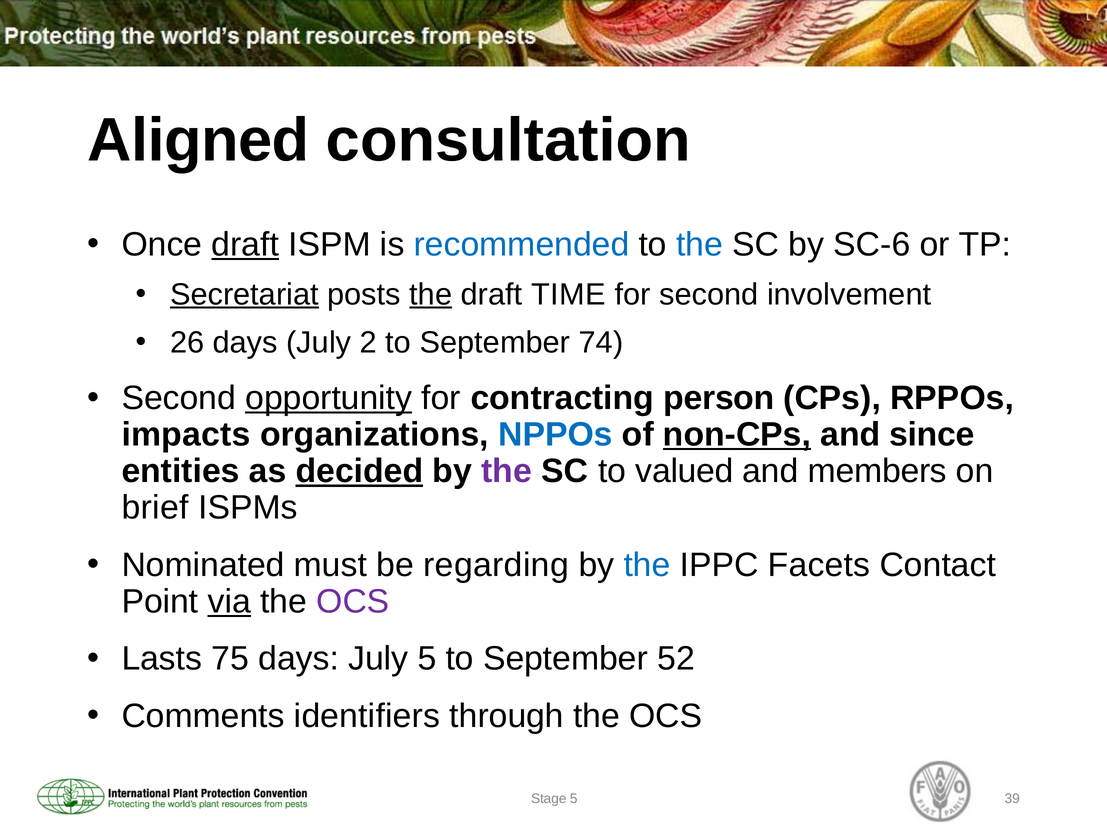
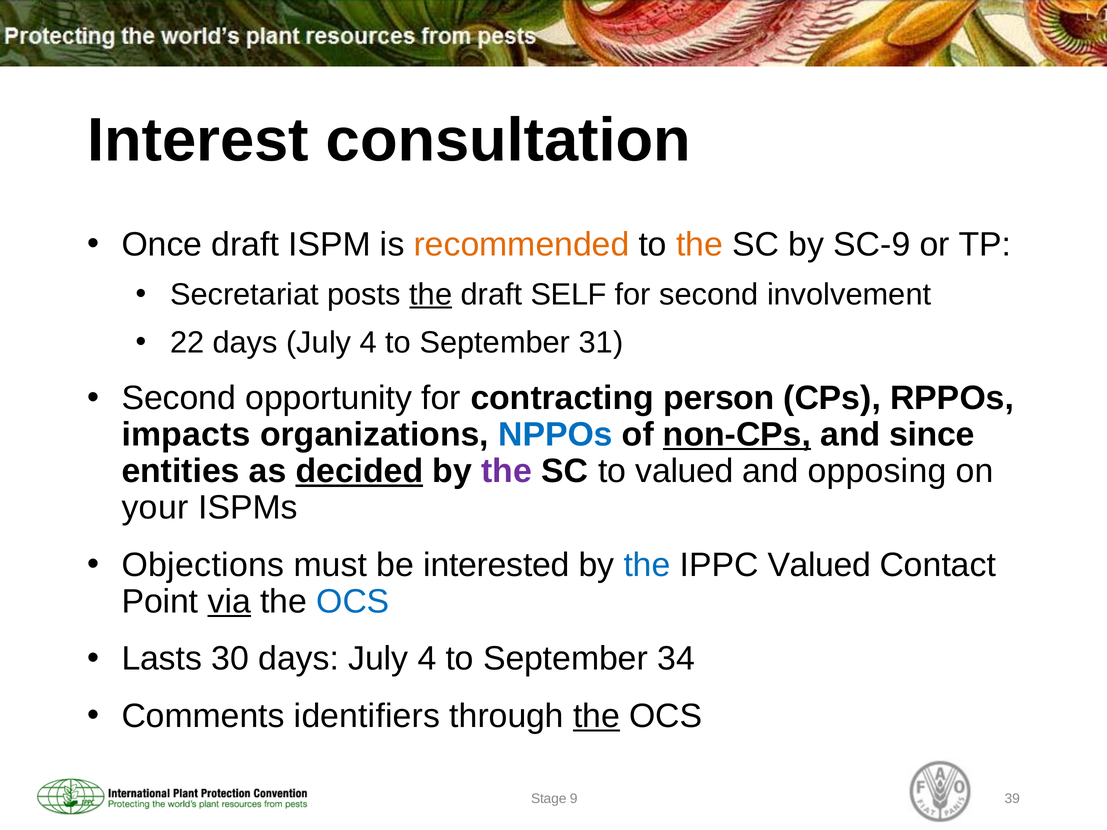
Aligned: Aligned -> Interest (198, 140)
draft underline: present -> none (245, 245)
recommended colour: blue -> orange (522, 245)
the colour: blue -> orange (700, 245)
SC-6: SC-6 -> SC-9 (872, 245)
Secretariat underline: present -> none (244, 294)
TIME: TIME -> SELF (569, 294)
26: 26 -> 22 (187, 343)
2: 2 -> 4 (368, 343)
74: 74 -> 31 (601, 343)
opportunity underline: present -> none (329, 398)
members: members -> opposing (877, 471)
brief: brief -> your (155, 508)
Nominated: Nominated -> Objections (203, 565)
regarding: regarding -> interested (496, 565)
IPPC Facets: Facets -> Valued (819, 565)
OCS colour: purple -> blue (353, 602)
75: 75 -> 30 (230, 659)
5: 5 -> 4 (427, 659)
52: 52 -> 34 (676, 659)
the underline: none -> present (597, 716)
Stage 5: 5 -> 9 (574, 799)
